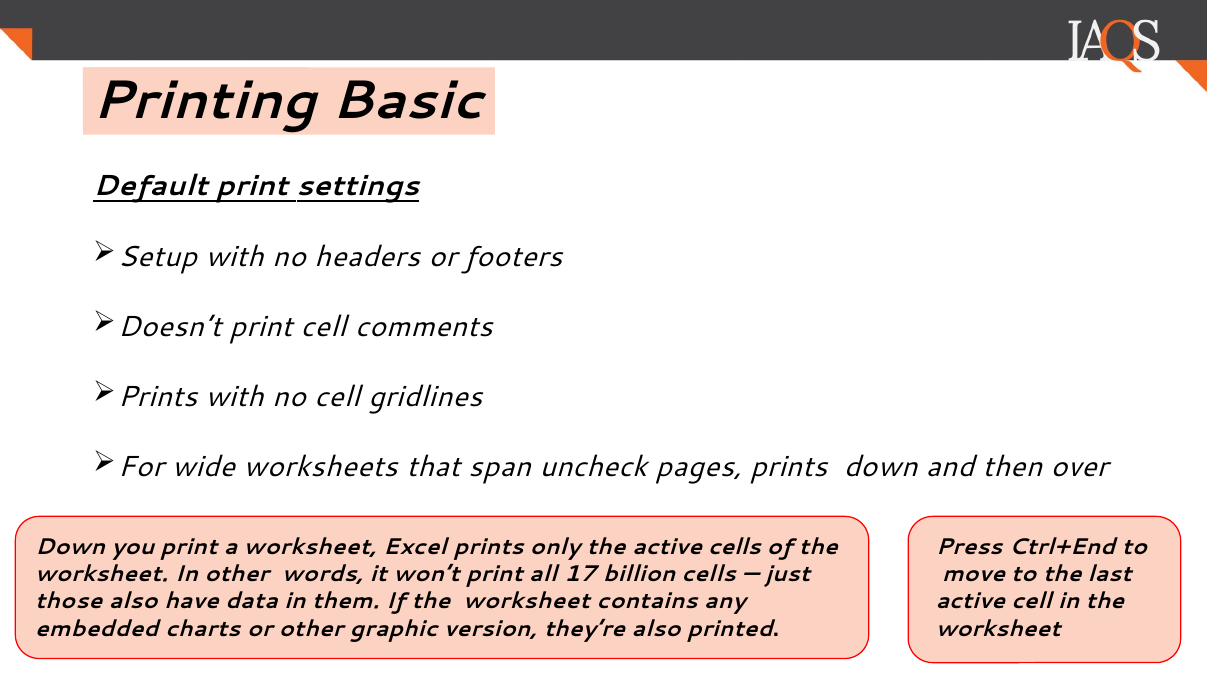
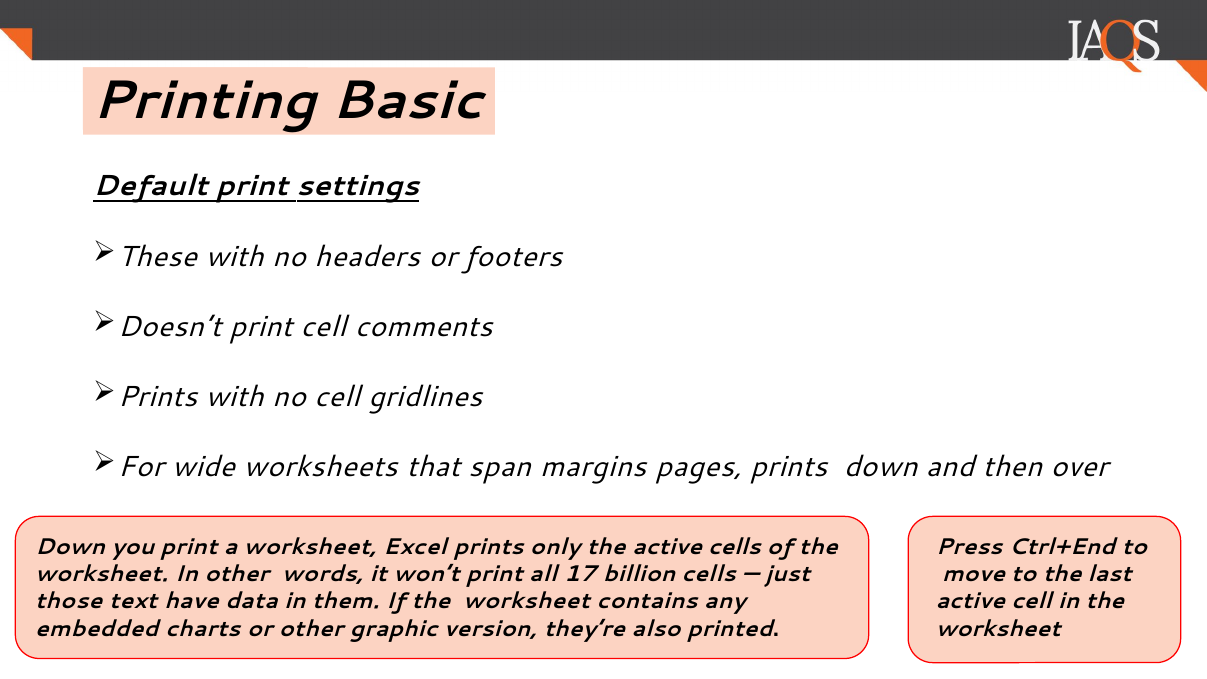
Setup: Setup -> These (157, 257)
uncheck: uncheck -> margins (593, 466)
those also: also -> text (133, 601)
